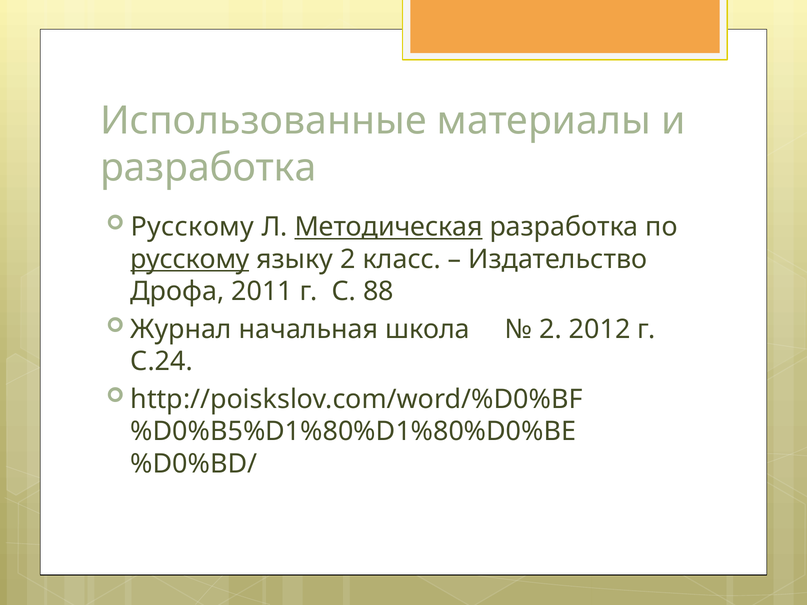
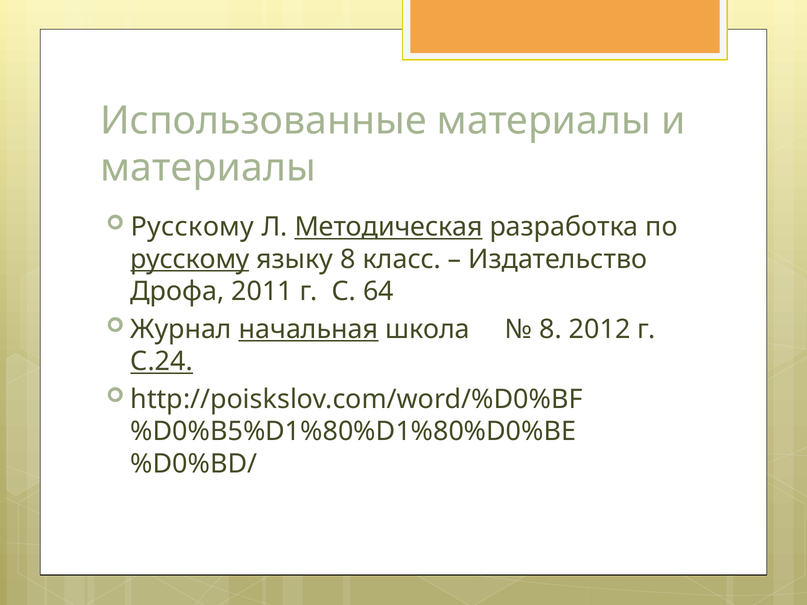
разработка: разработка -> материалы (208, 168)
языку 2: 2 -> 8 (348, 259)
88: 88 -> 64 (378, 292)
начальная underline: none -> present (309, 329)
2: 2 -> 8 (551, 329)
С.24 underline: none -> present (162, 362)
